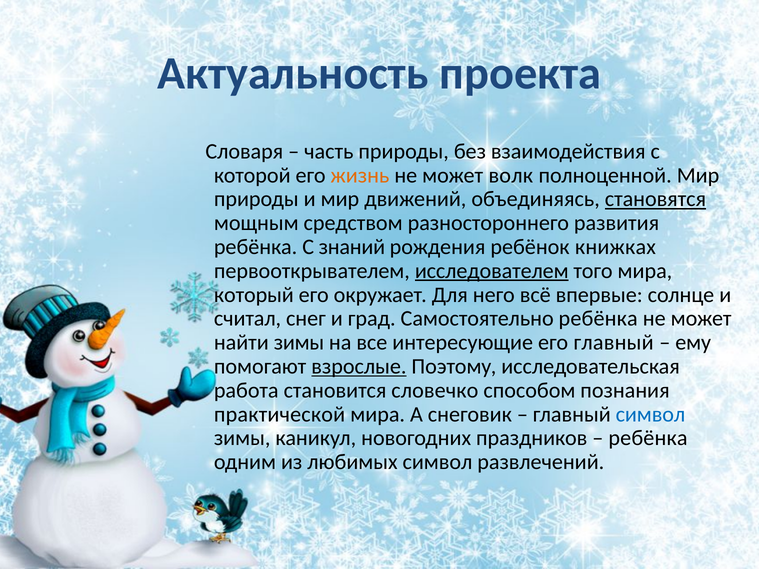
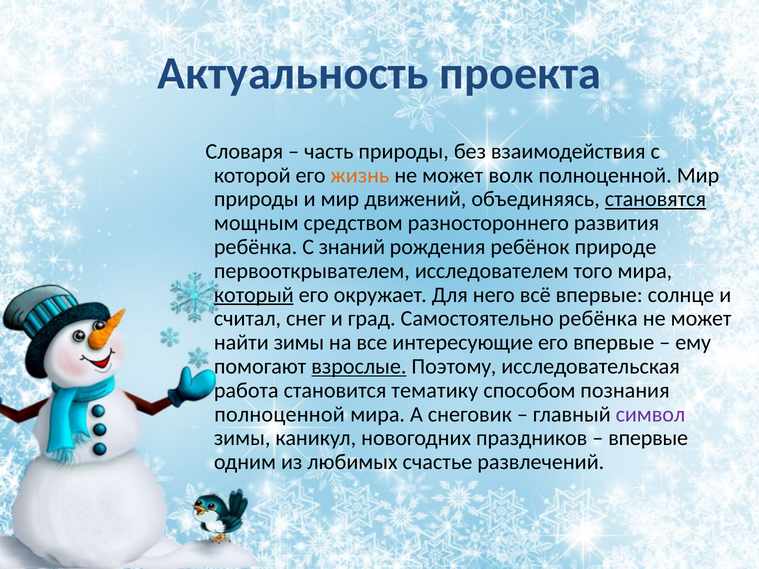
книжках: книжках -> природе (616, 247)
исследователем underline: present -> none (492, 271)
который underline: none -> present (254, 295)
его главный: главный -> впервые (614, 343)
словечко: словечко -> тематику (435, 391)
практической: практической -> полноценной (280, 414)
символ colour: blue -> purple (650, 414)
ребёнка: ребёнка -> впервые (648, 438)
любимых символ: символ -> счастье (437, 462)
